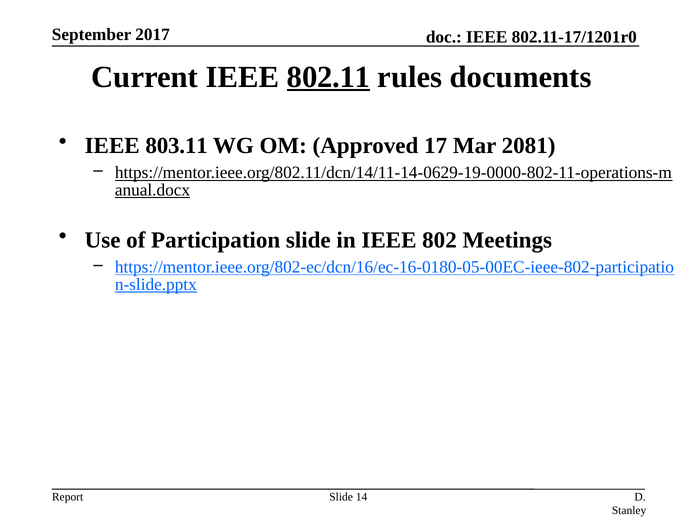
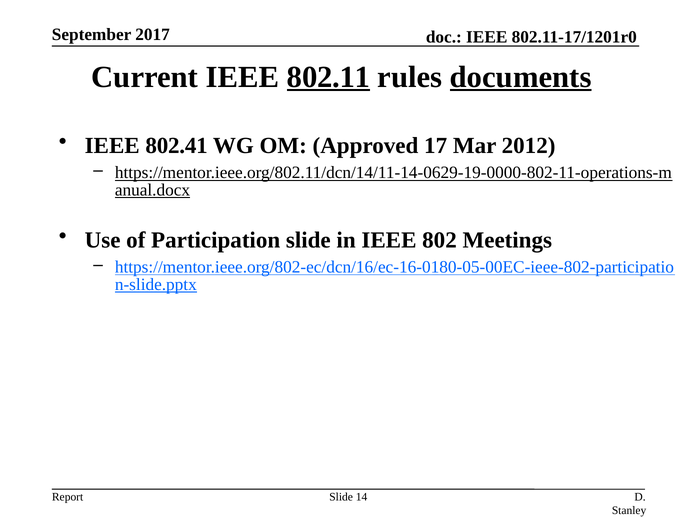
documents underline: none -> present (521, 77)
803.11: 803.11 -> 802.41 (177, 146)
2081: 2081 -> 2012 (529, 146)
